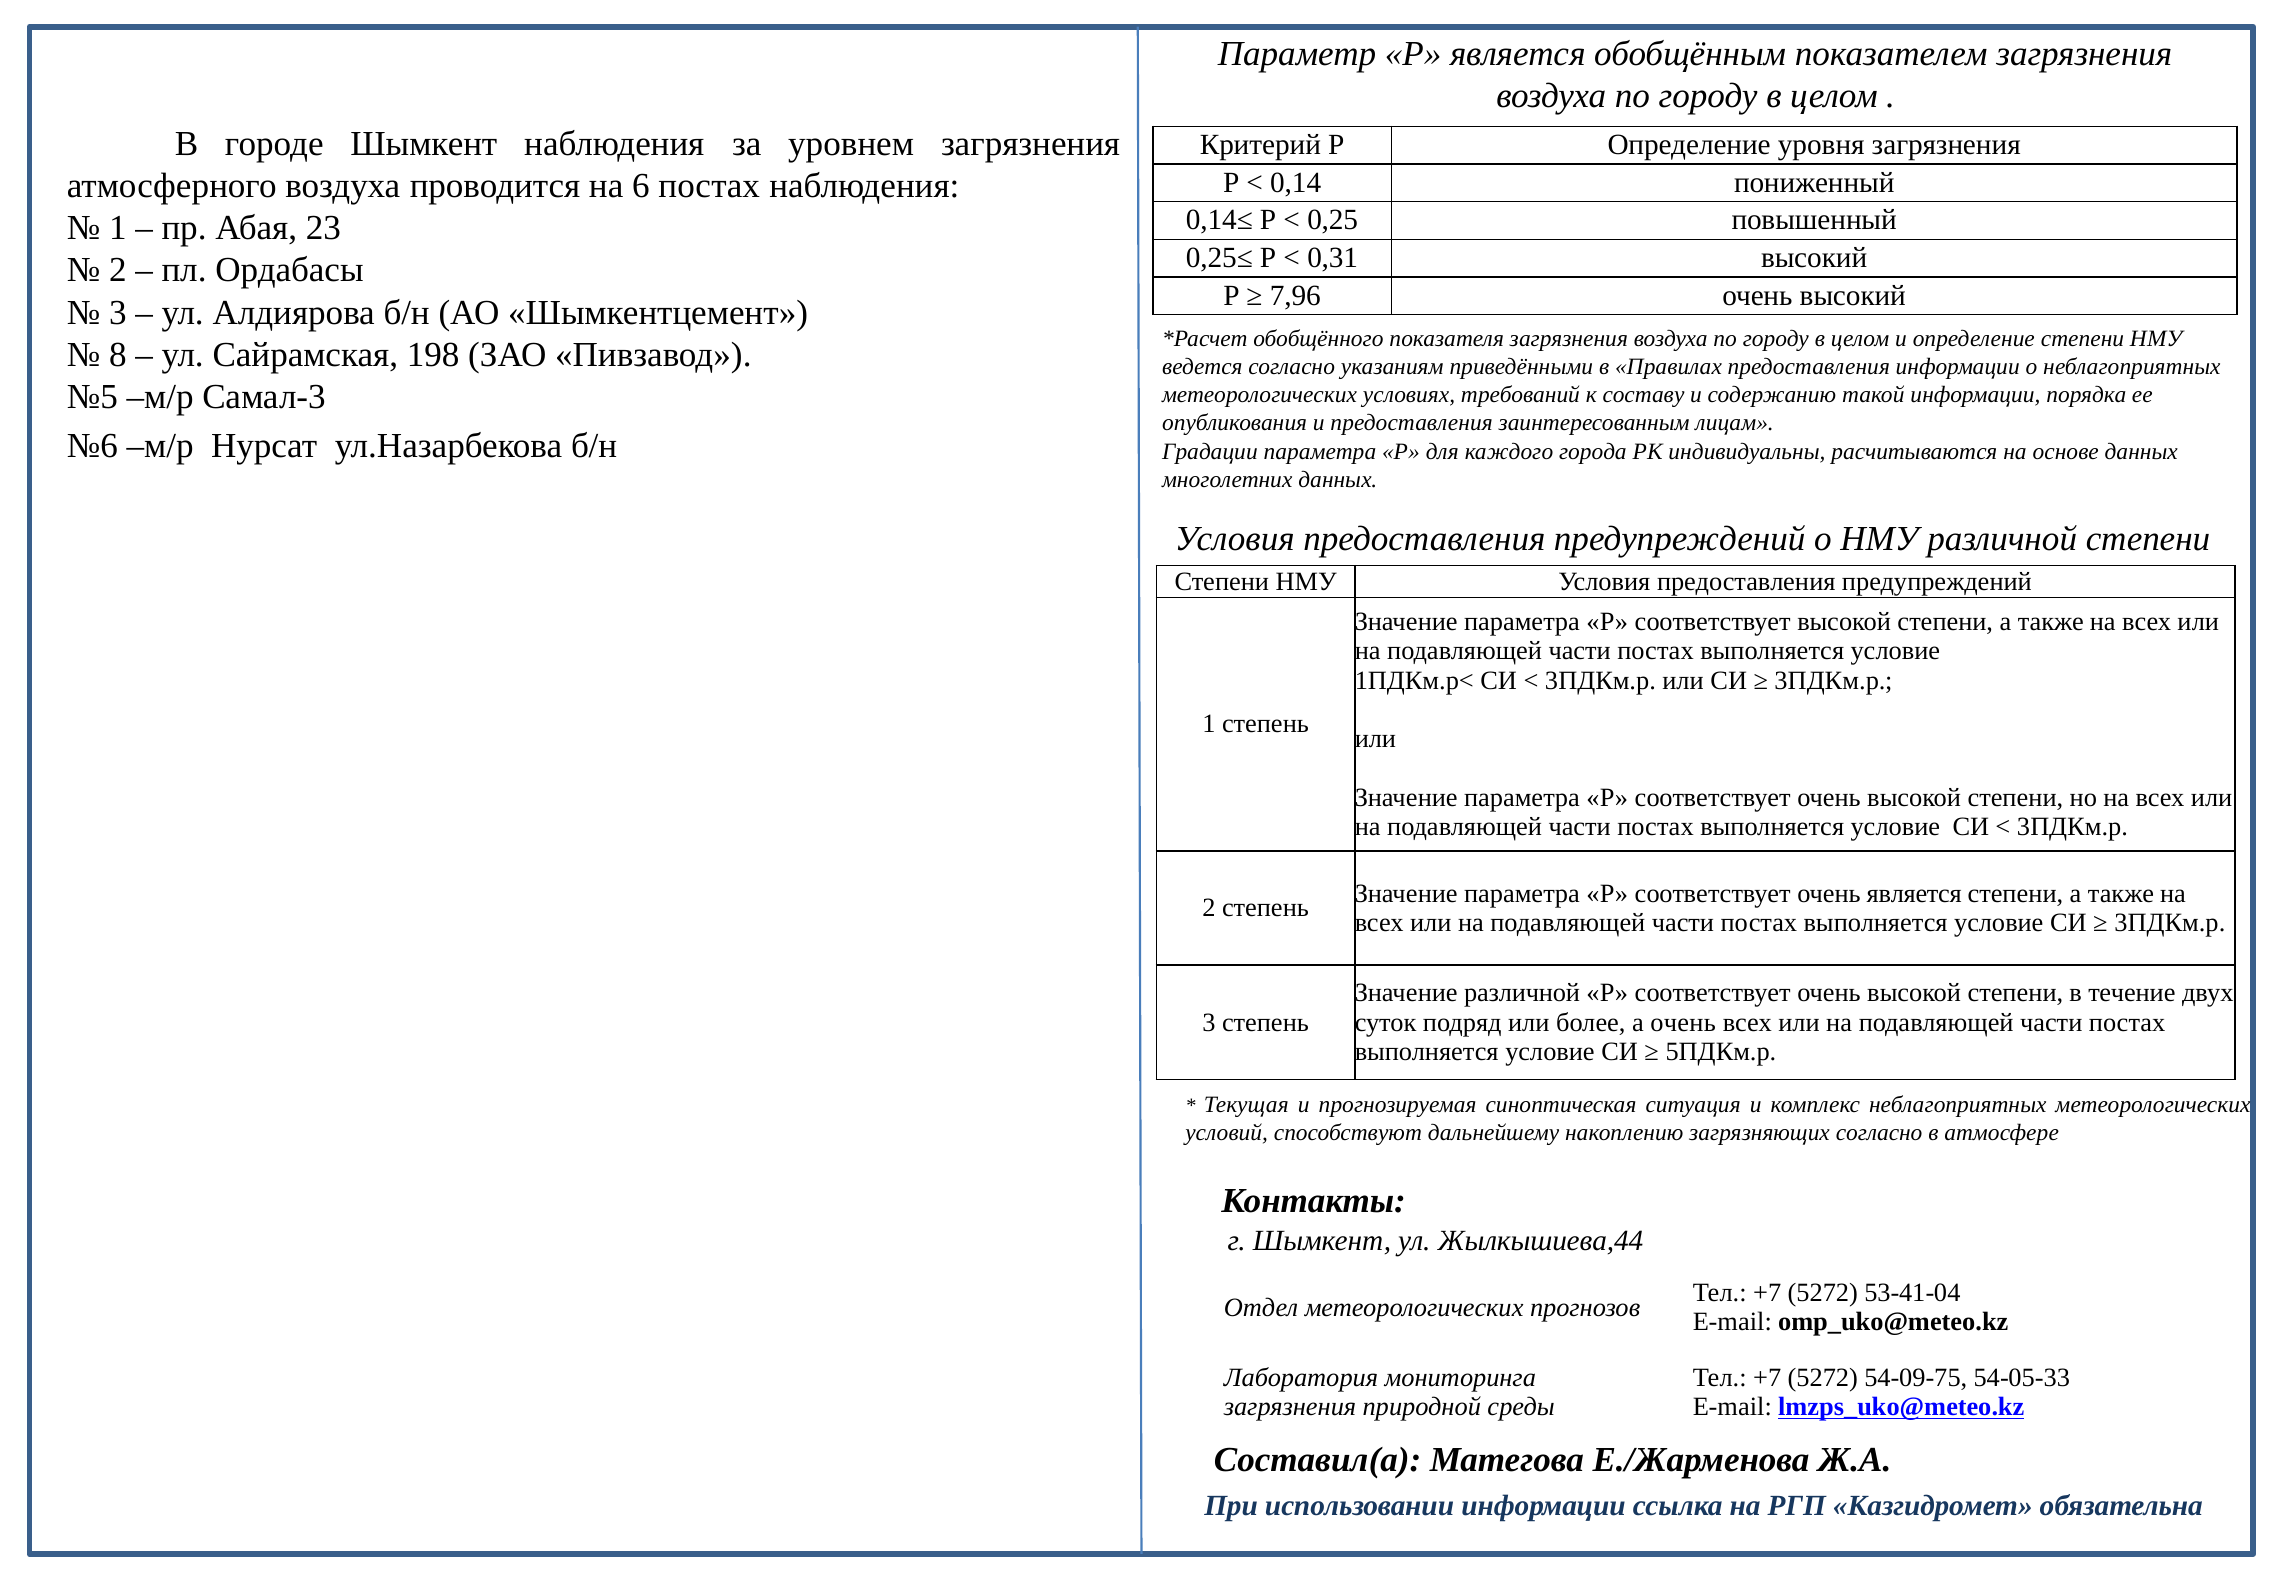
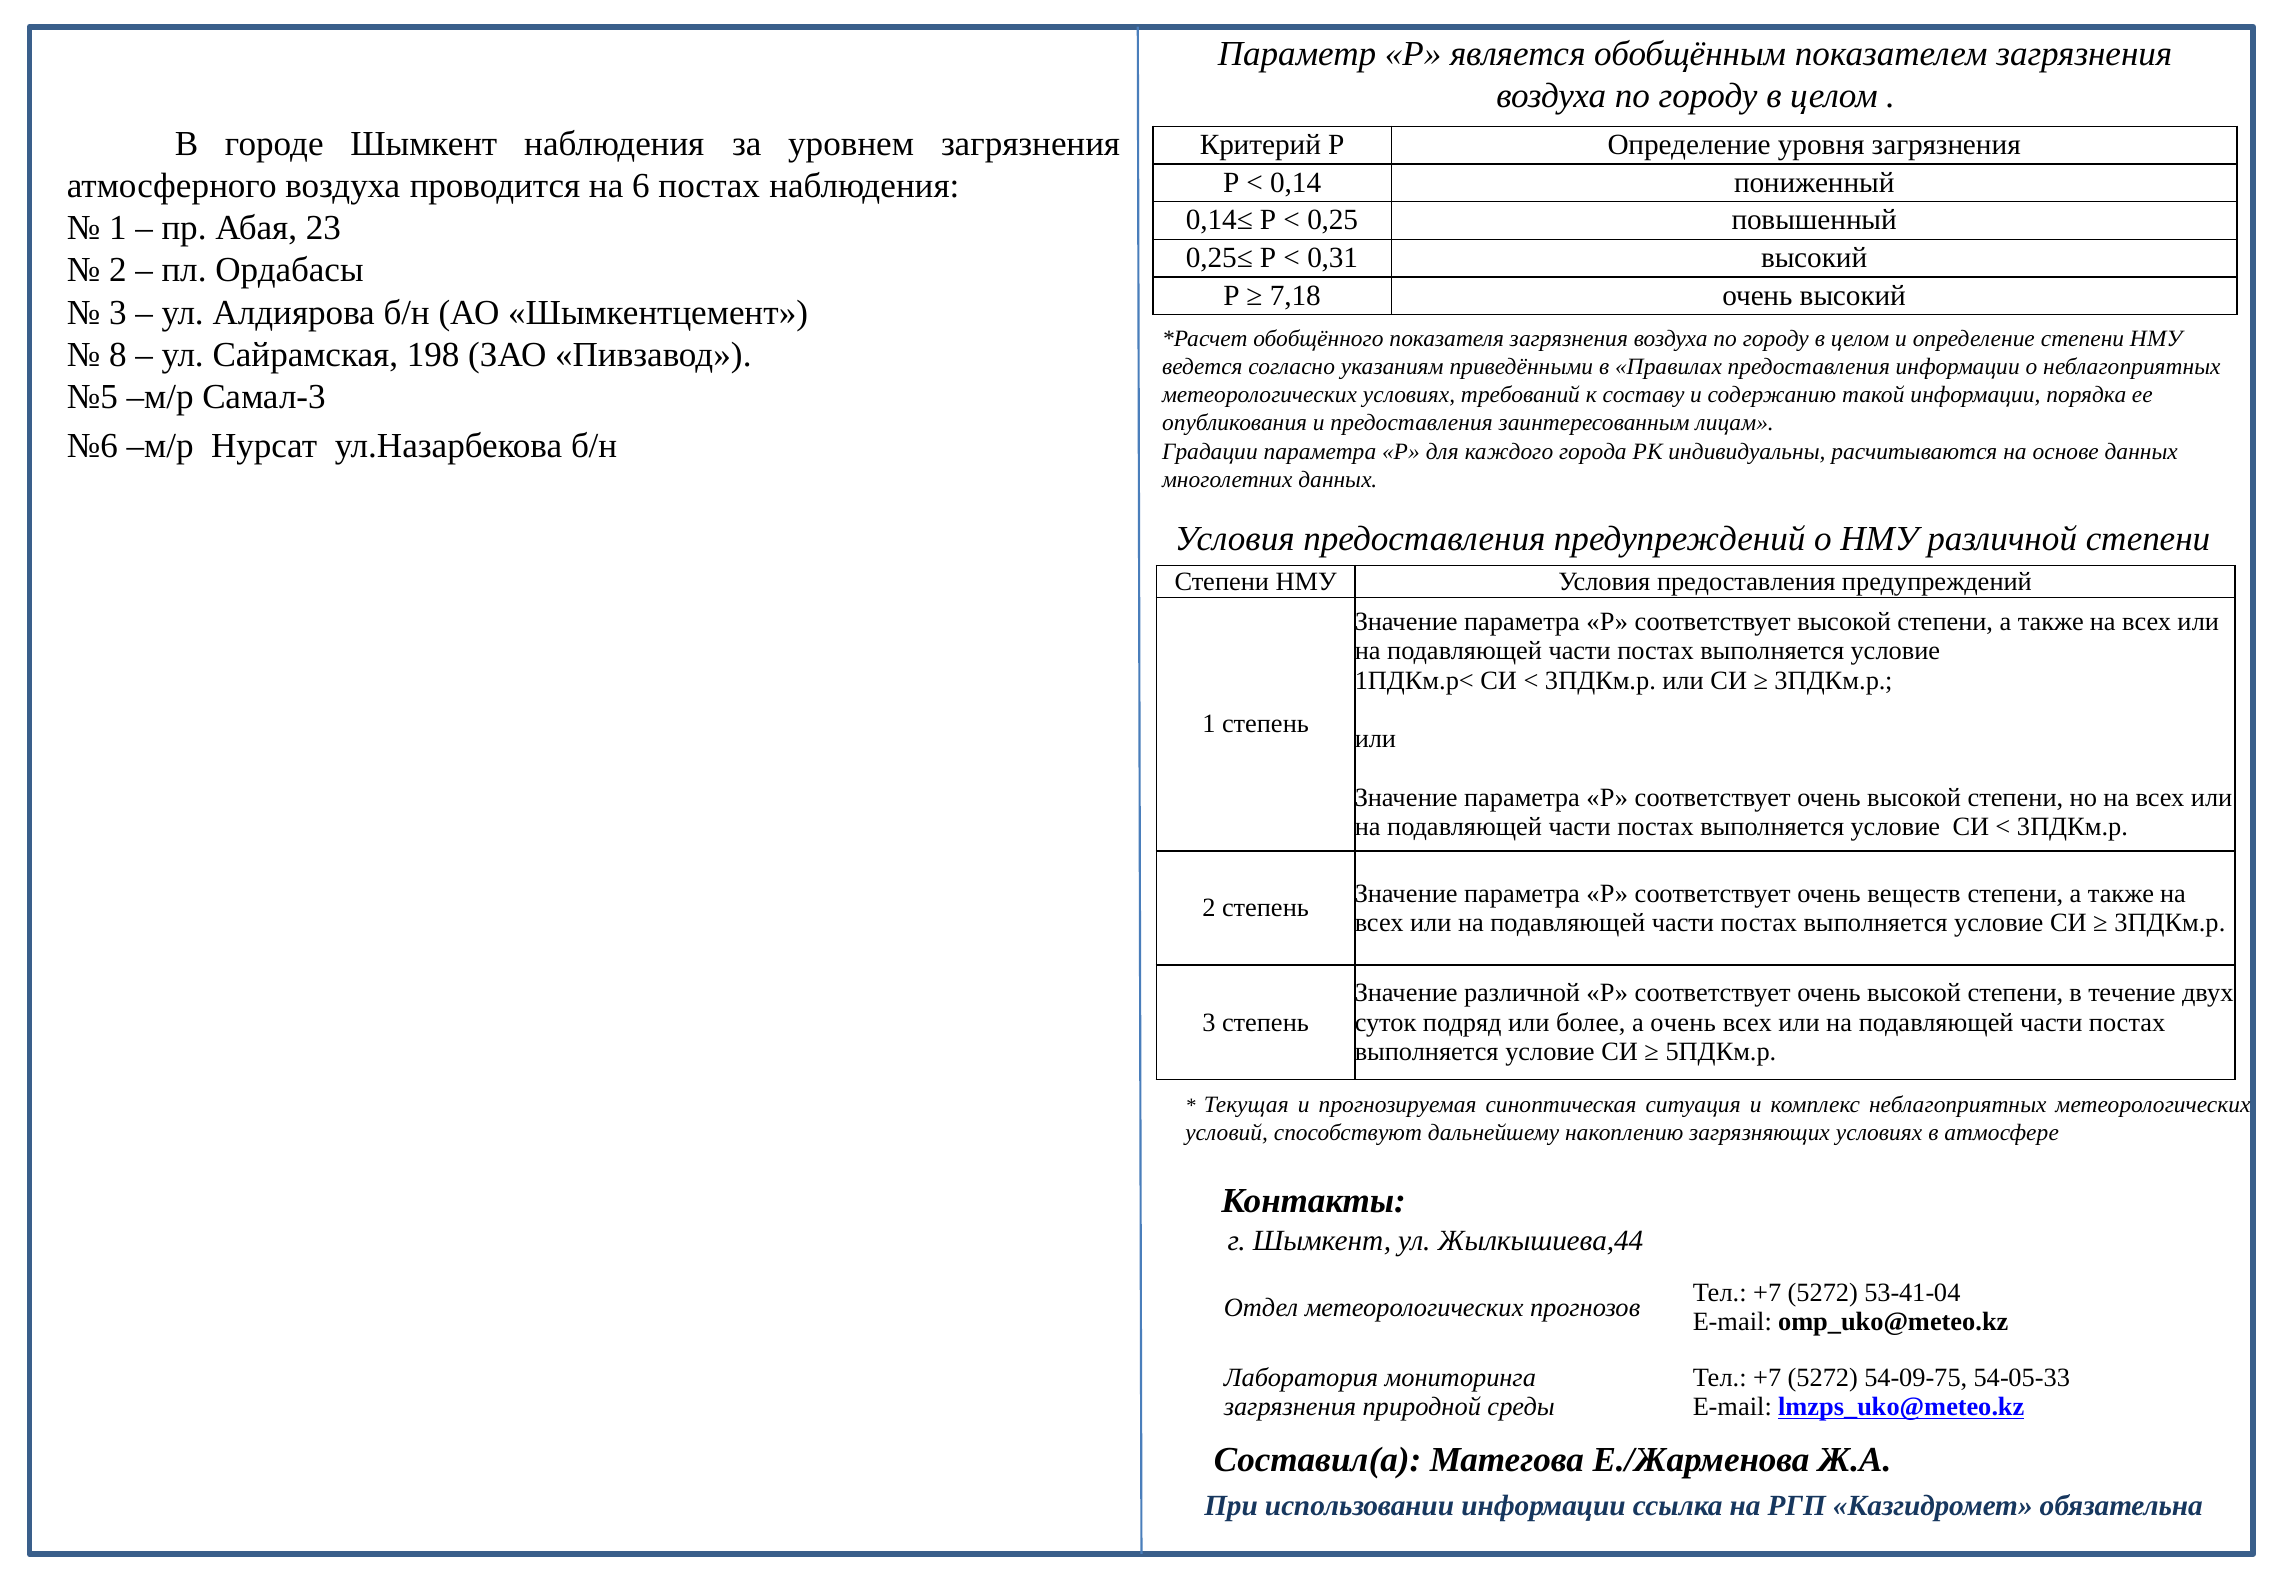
7,96: 7,96 -> 7,18 (1295, 296)
очень является: является -> веществ (1914, 893)
загрязняющих согласно: согласно -> условиях (1879, 1132)
